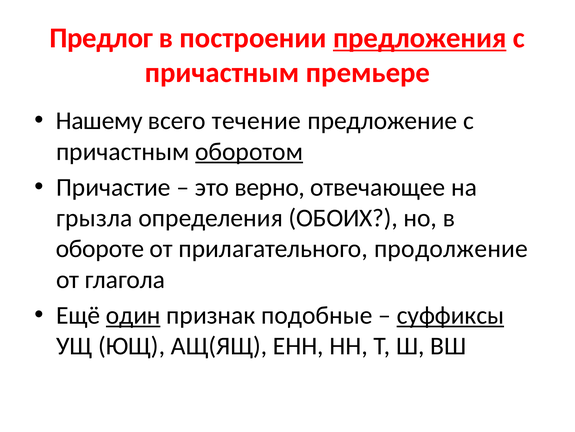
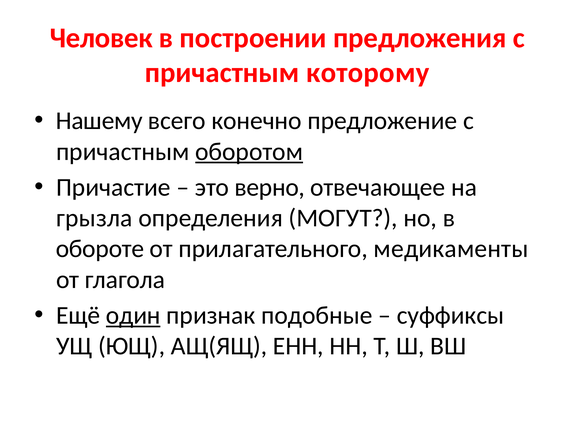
Предлог: Предлог -> Человек (101, 38)
предложения underline: present -> none (420, 38)
премьере: премьере -> которому (368, 72)
течение: течение -> конечно (257, 121)
ОБОИХ: ОБОИХ -> МОГУТ (343, 218)
продолжение: продолжение -> медикаменты (451, 248)
суффиксы underline: present -> none (450, 315)
